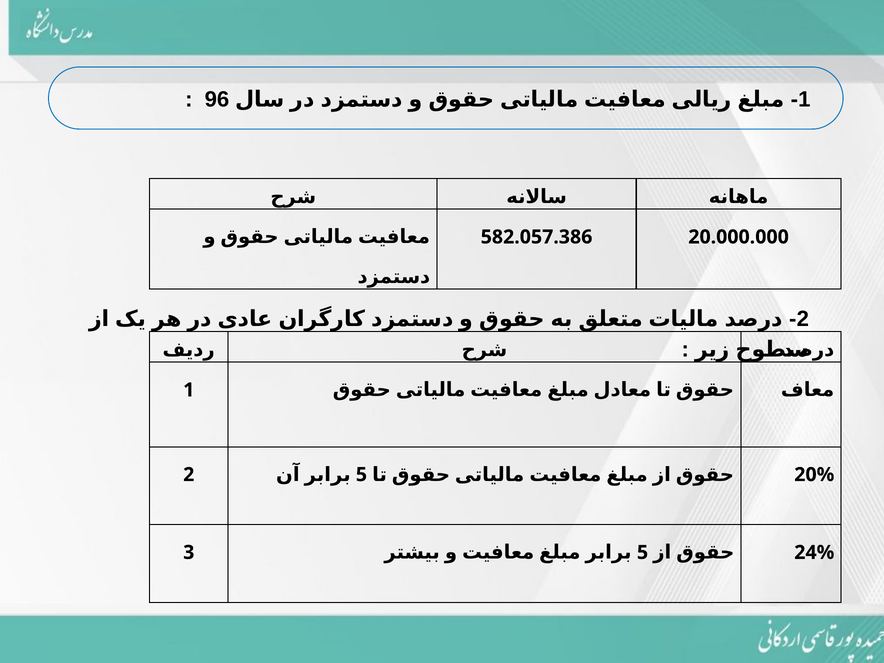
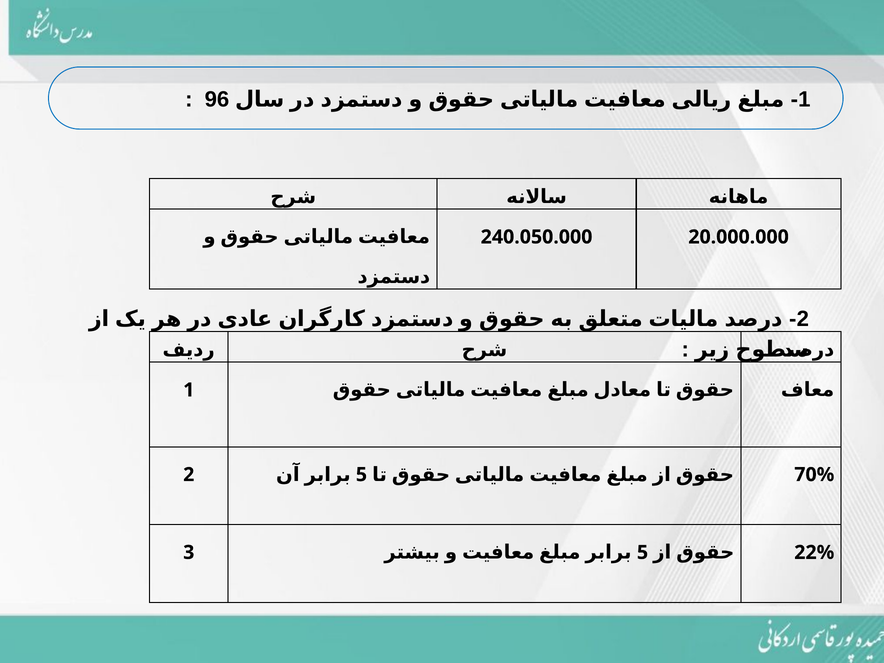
582.057.386: 582.057.386 -> 240.050.000 (537, 237)
20%: 20% -> 70% (814, 475)
24%: 24% -> 22% (814, 552)
